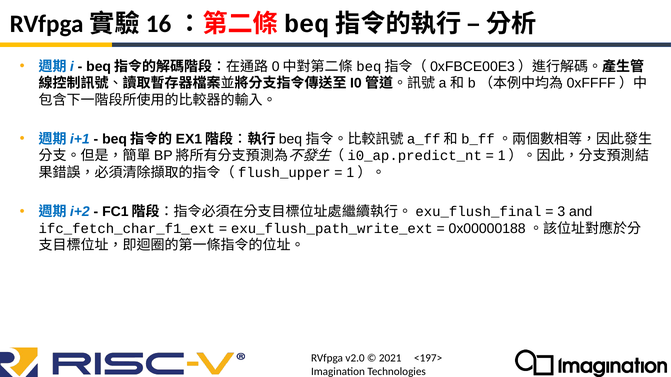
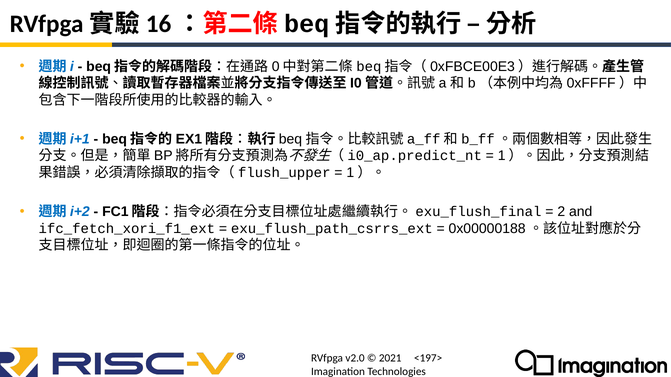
3: 3 -> 2 (561, 212)
ifc_fetch_char_f1_ext: ifc_fetch_char_f1_ext -> ifc_fetch_xori_f1_ext (127, 229)
exu_flush_path_write_ext: exu_flush_path_write_ext -> exu_flush_path_csrrs_ext (332, 229)
